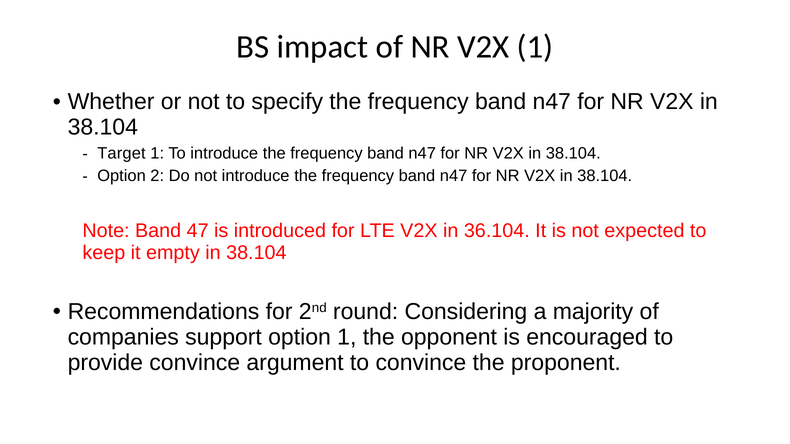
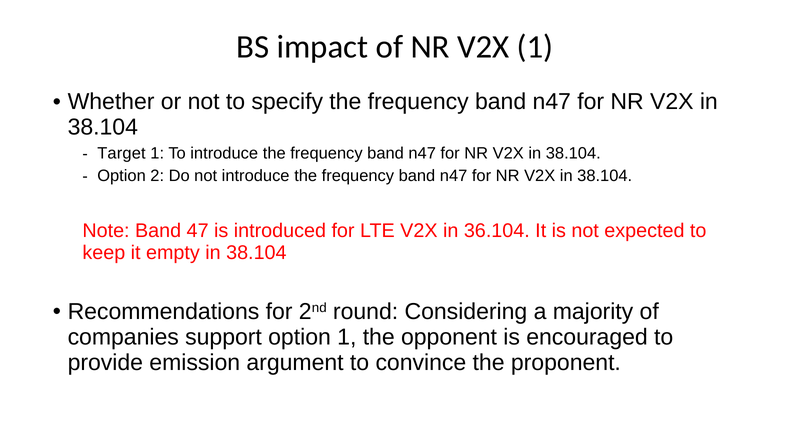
provide convince: convince -> emission (195, 363)
